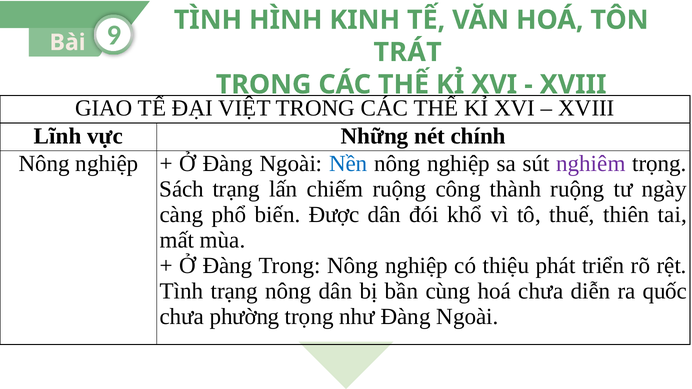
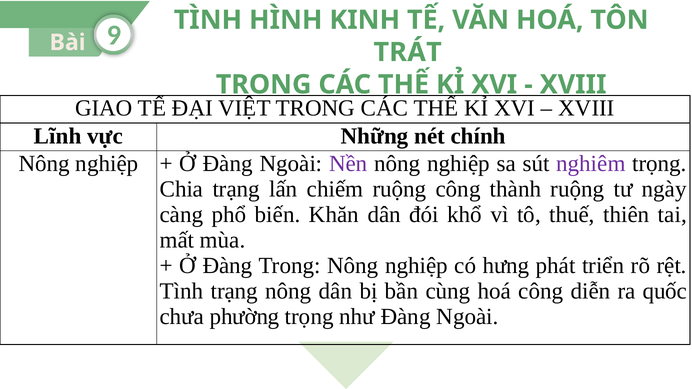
Nền colour: blue -> purple (348, 164)
Sách: Sách -> Chia (181, 189)
Được: Được -> Khăn (334, 215)
thiệu: thiệu -> hưng (506, 266)
hoá chưa: chưa -> công (541, 291)
